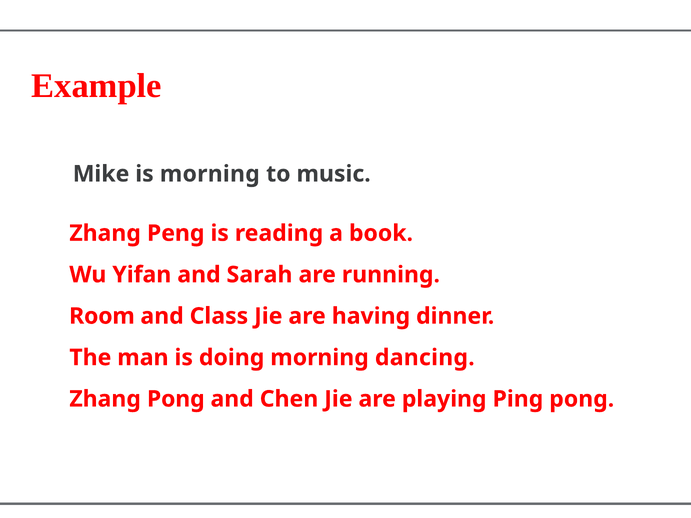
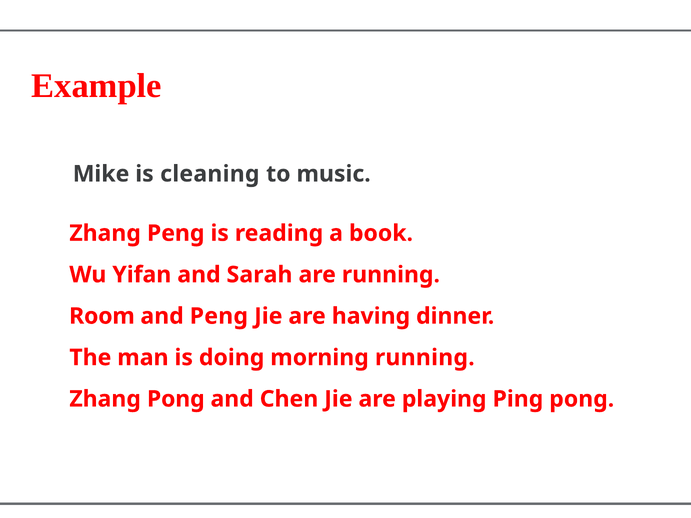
is morning: morning -> cleaning (210, 174)
and Class: Class -> Peng (219, 316)
morning dancing: dancing -> running (425, 358)
